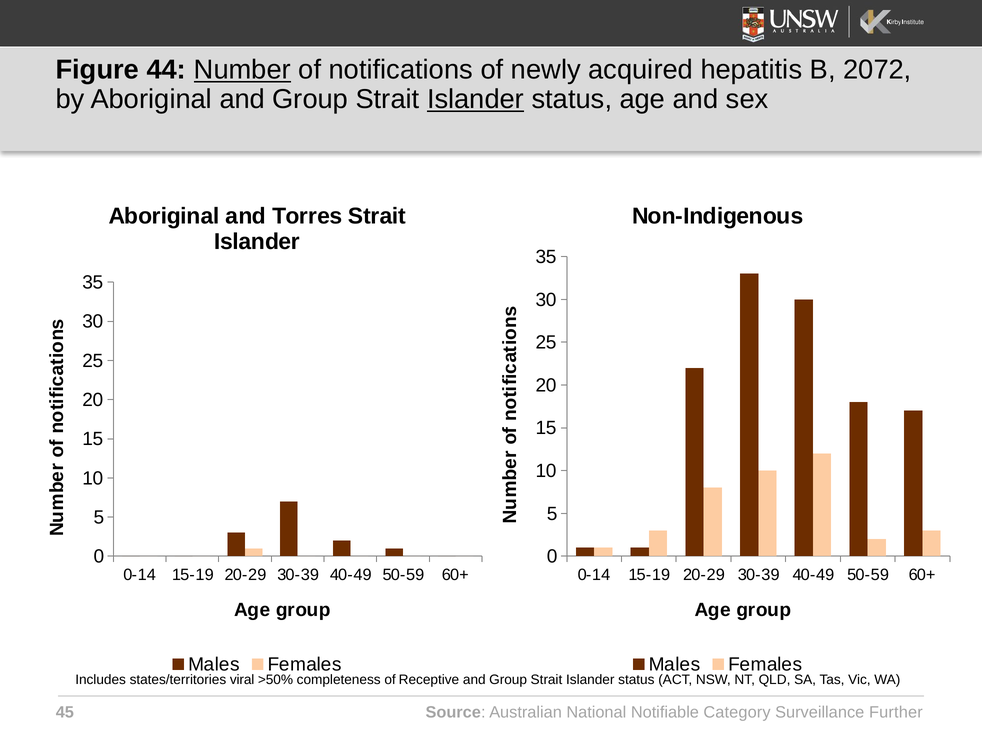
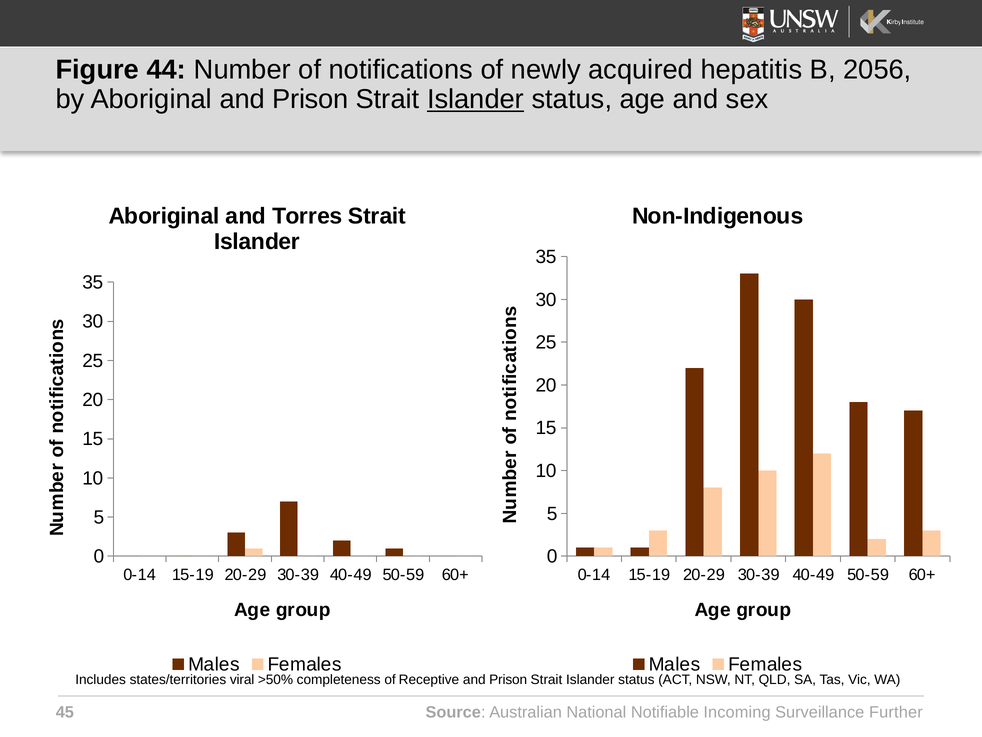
Number underline: present -> none (242, 70)
2072: 2072 -> 2056 (877, 70)
Aboriginal and Group: Group -> Prison (310, 99)
Group: Group -> Prison (508, 679)
Category: Category -> Incoming (737, 712)
